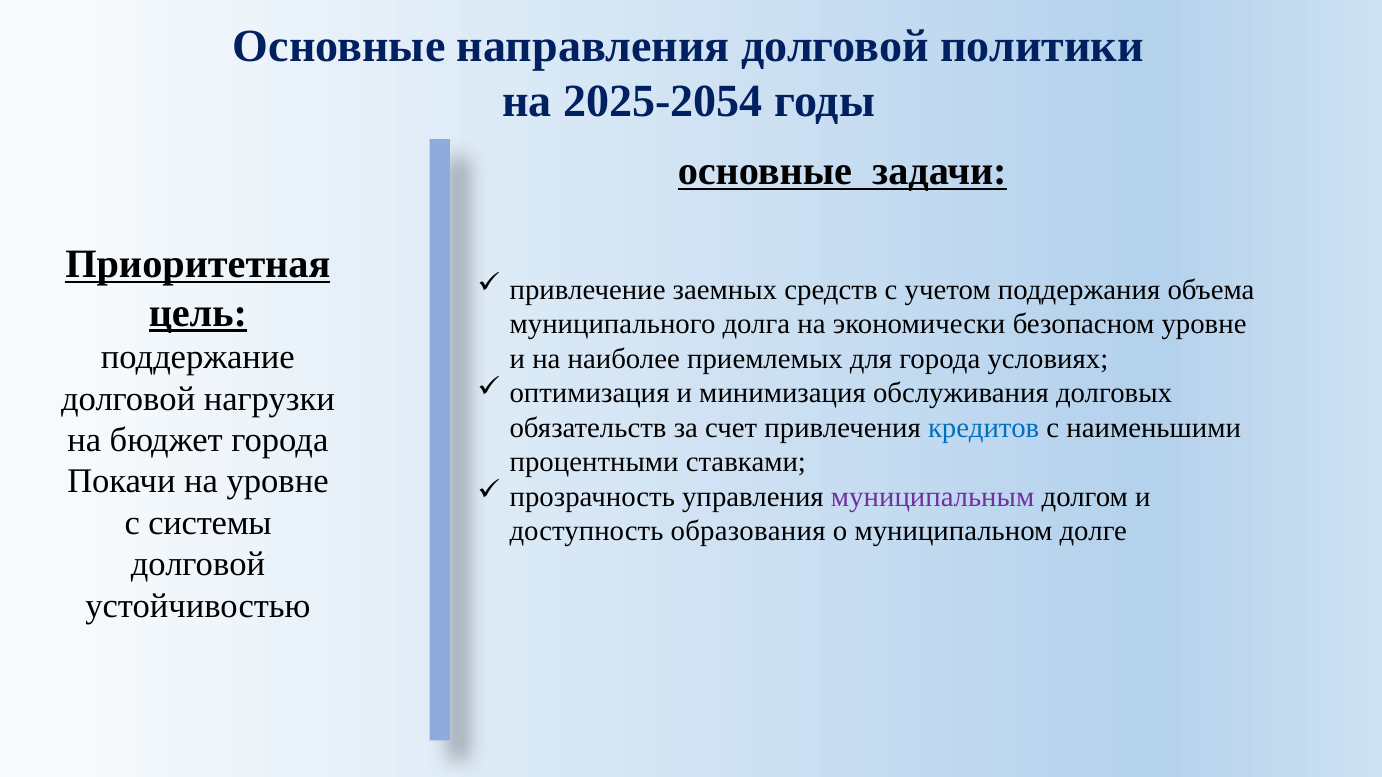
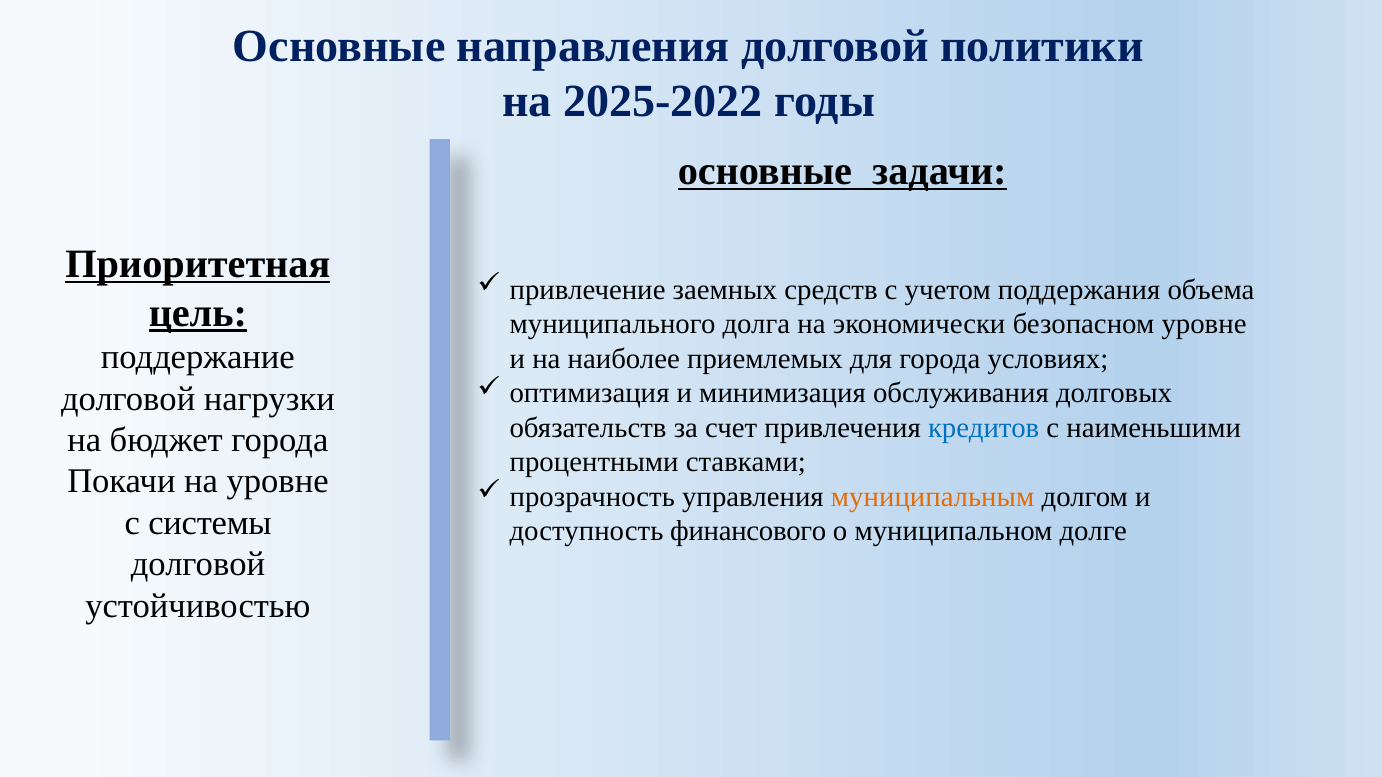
2025-2054: 2025-2054 -> 2025-2022 (663, 101)
муниципальным colour: purple -> orange (933, 497)
образования: образования -> финансового (748, 532)
